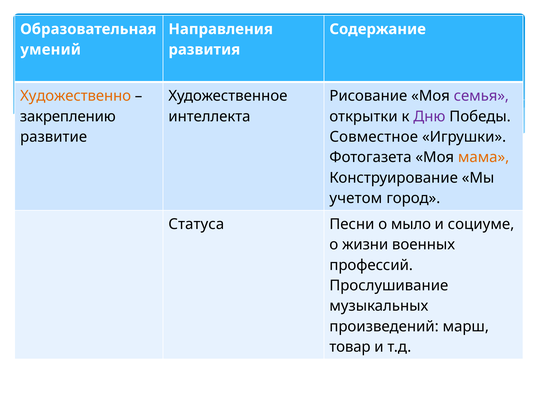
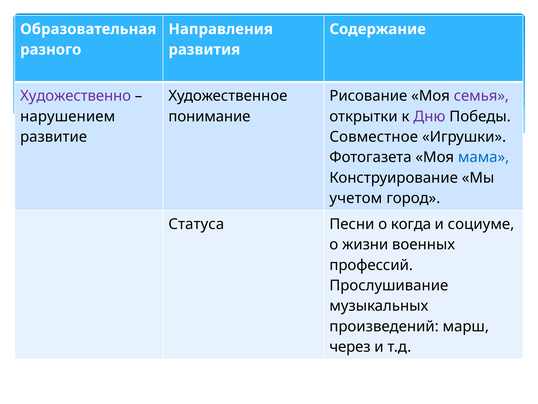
умений: умений -> разного (51, 50)
Художественно colour: orange -> purple (76, 96)
закреплению: закреплению -> нарушением (68, 116)
интеллекта: интеллекта -> понимание (209, 116)
мама colour: orange -> blue (484, 157)
мыло: мыло -> когда (411, 224)
товар: товар -> через (350, 347)
